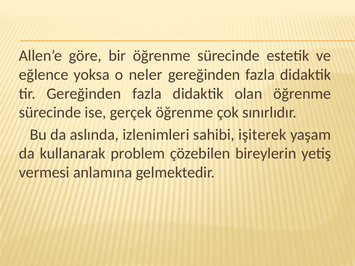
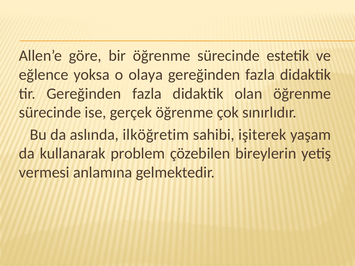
neler: neler -> olaya (146, 75)
izlenimleri: izlenimleri -> ilköğretim (156, 135)
